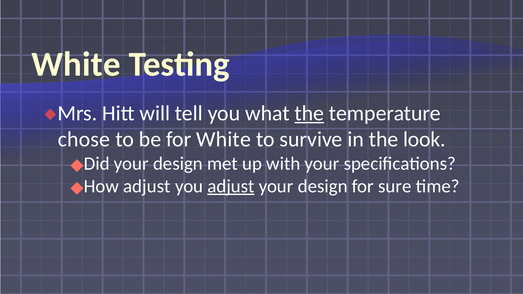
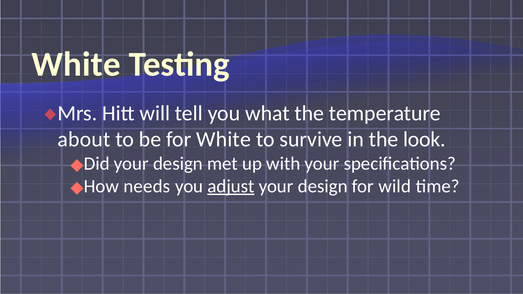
the underline: present -> none (309, 113)
chose: chose -> about (84, 139)
How adjust: adjust -> needs (147, 186)
sure: sure -> wild (395, 186)
